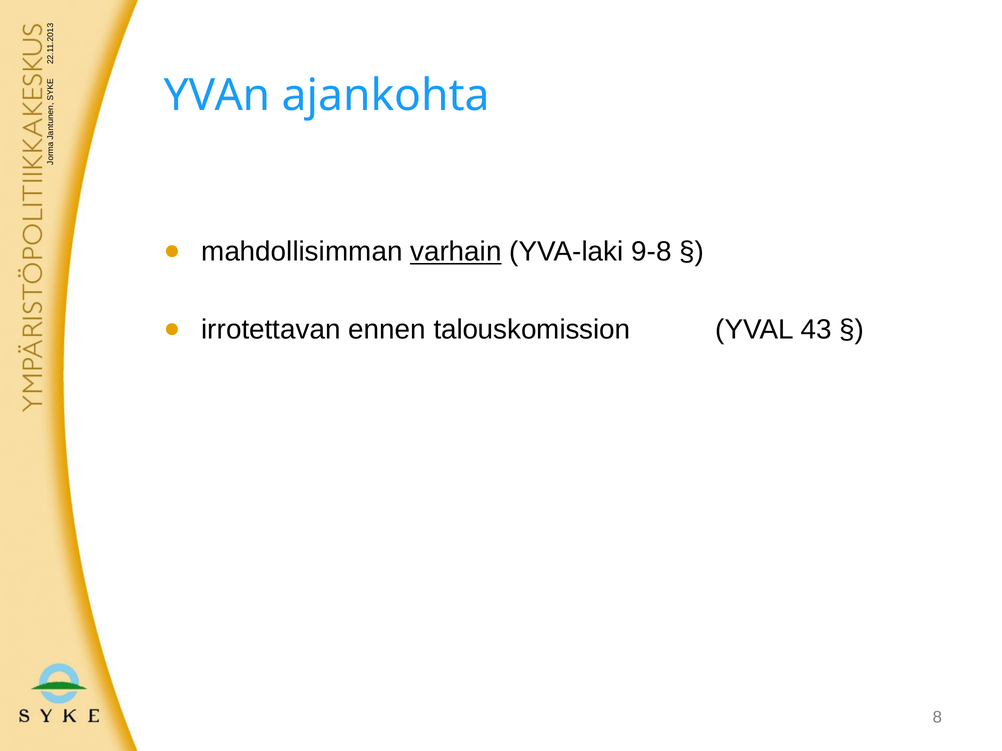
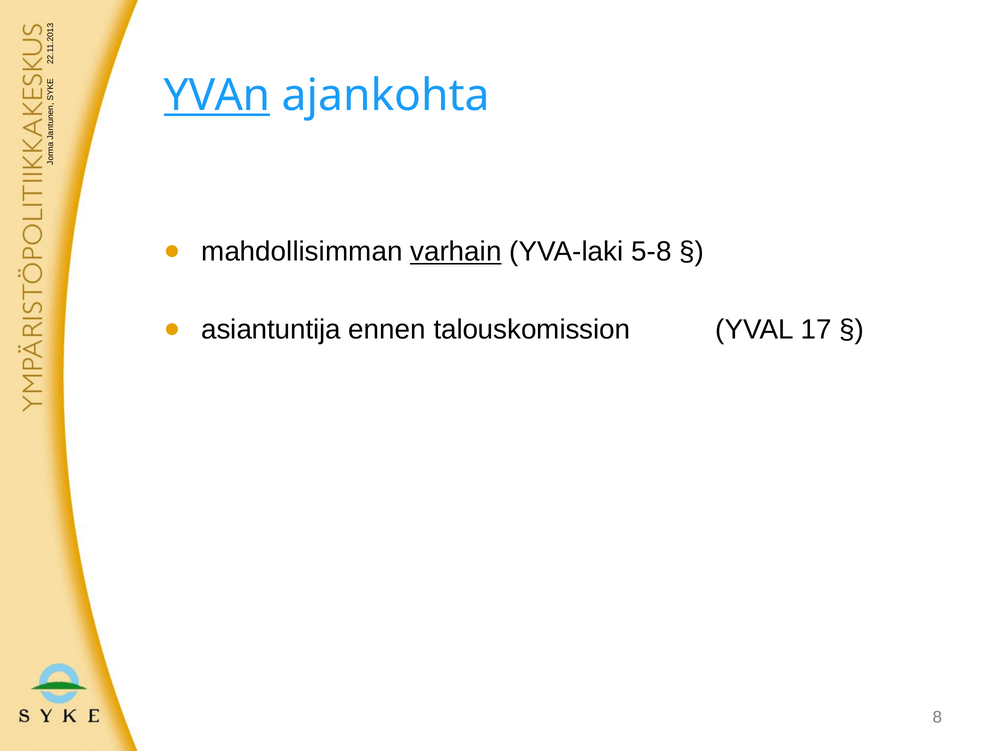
YVAn underline: none -> present (217, 96)
9-8: 9-8 -> 5-8 (651, 252)
irrotettavan: irrotettavan -> asiantuntija (271, 330)
43: 43 -> 17 (816, 330)
